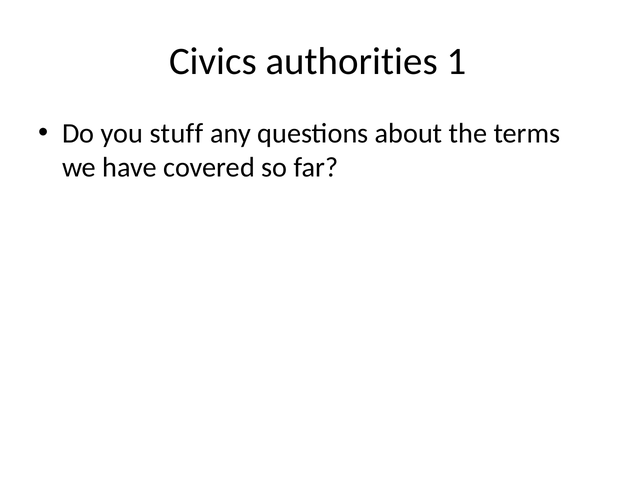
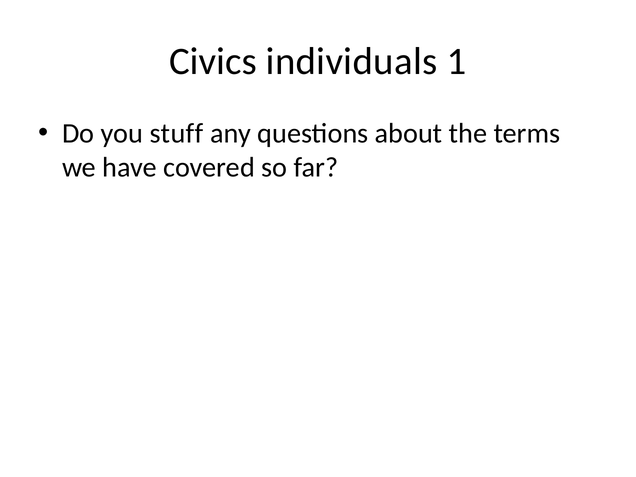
authorities: authorities -> individuals (352, 62)
